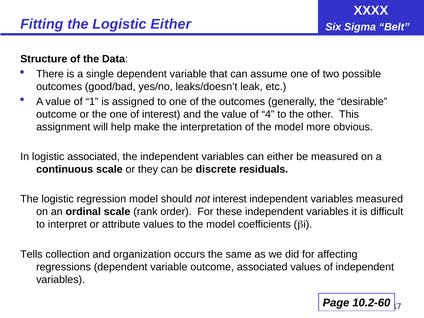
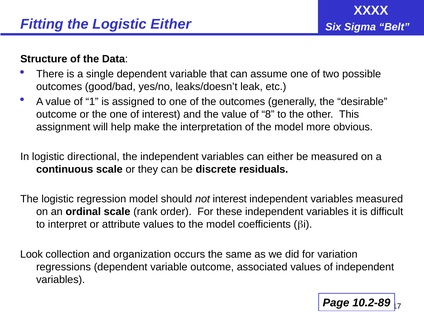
4: 4 -> 8 (268, 114)
logistic associated: associated -> directional (93, 157)
Tells: Tells -> Look (31, 254)
affecting: affecting -> variation (337, 254)
10.2-60: 10.2-60 -> 10.2-89 (371, 303)
